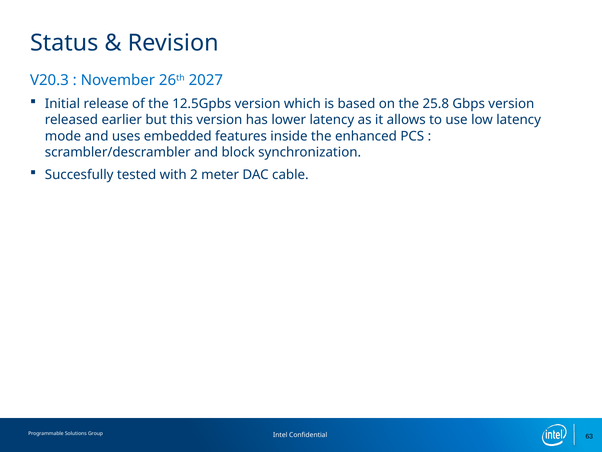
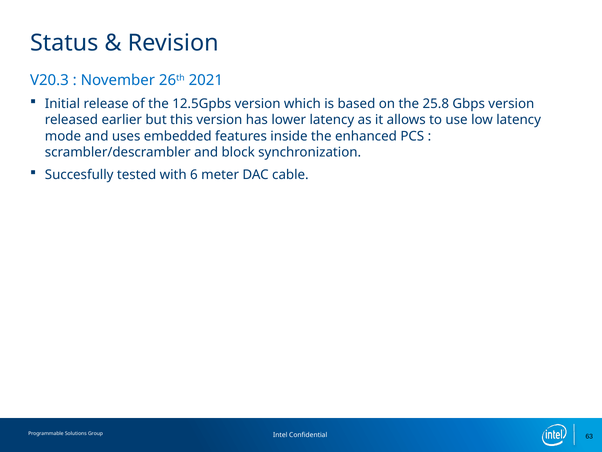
2027: 2027 -> 2021 (206, 80)
2: 2 -> 6 (194, 175)
